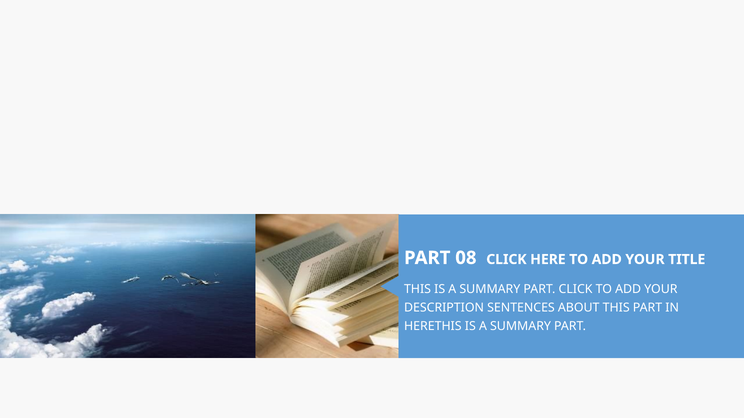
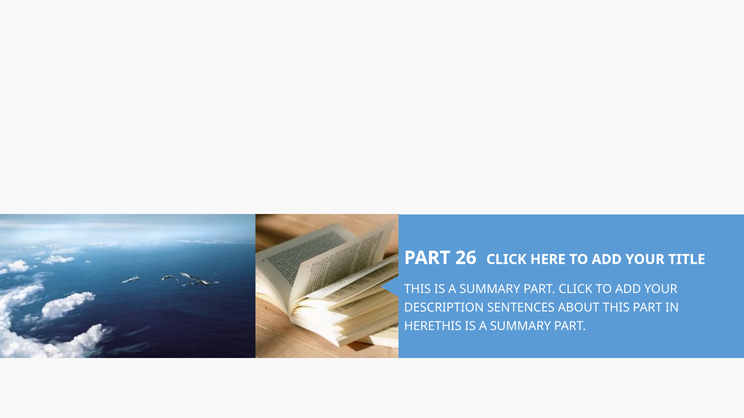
08: 08 -> 26 (466, 258)
